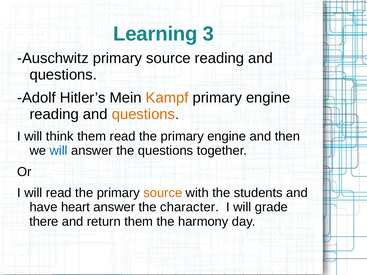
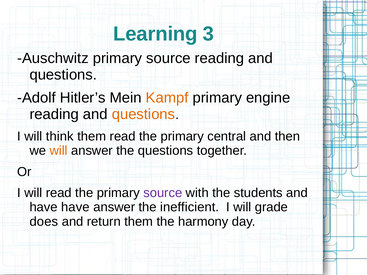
the primary engine: engine -> central (227, 136)
will colour: blue -> orange (59, 151)
source colour: orange -> purple (163, 193)
have heart: heart -> have (75, 207)
character: character -> inefficient (190, 207)
there: there -> does (44, 222)
